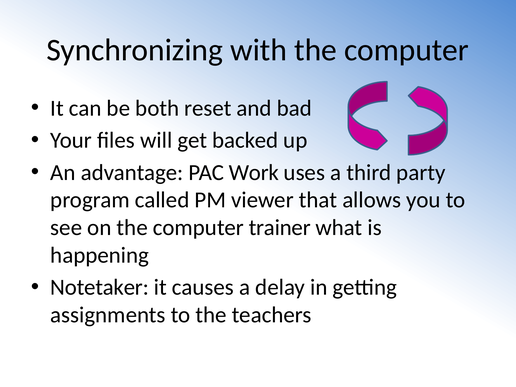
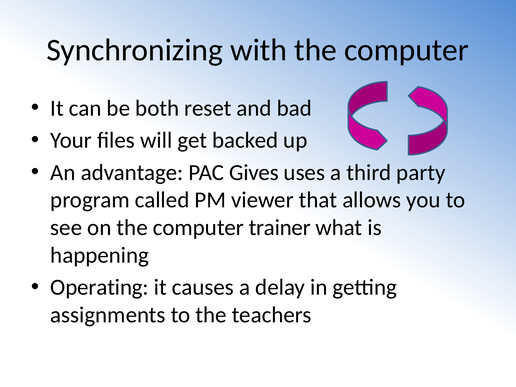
Work: Work -> Gives (254, 173)
Notetaker: Notetaker -> Operating (100, 287)
